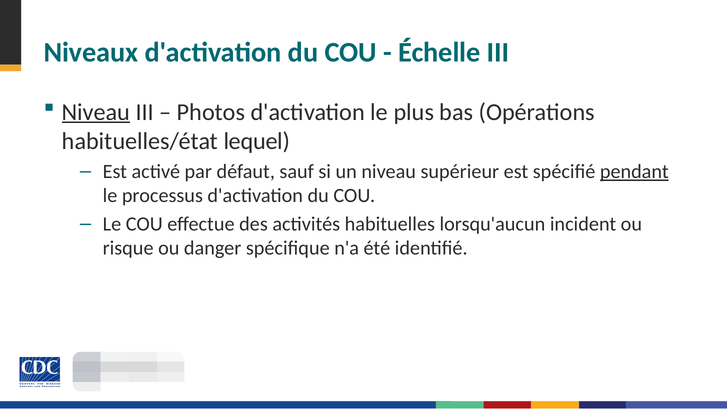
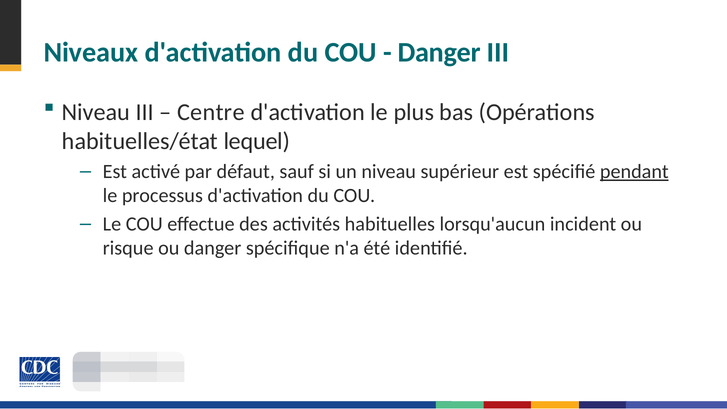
Échelle: Échelle -> Danger (439, 53)
Niveau underline: present -> none (96, 112)
Photos: Photos -> Centre (211, 112)
